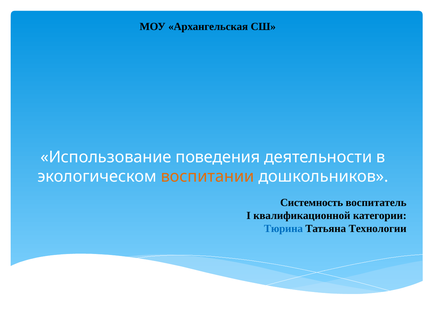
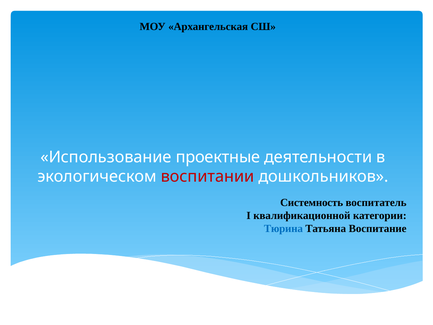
поведения: поведения -> проектные (218, 157)
воспитании colour: orange -> red (208, 176)
Технологии: Технологии -> Воспитание (378, 228)
